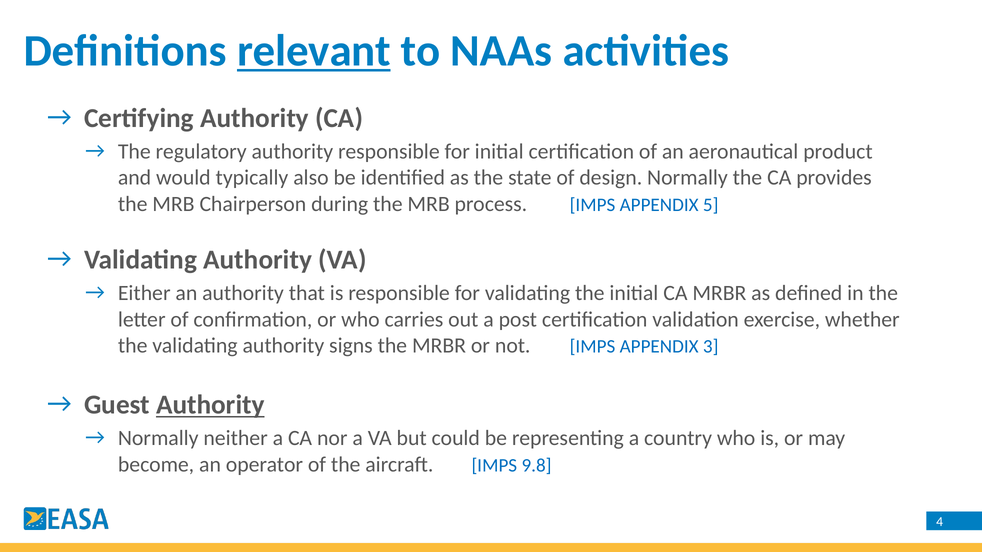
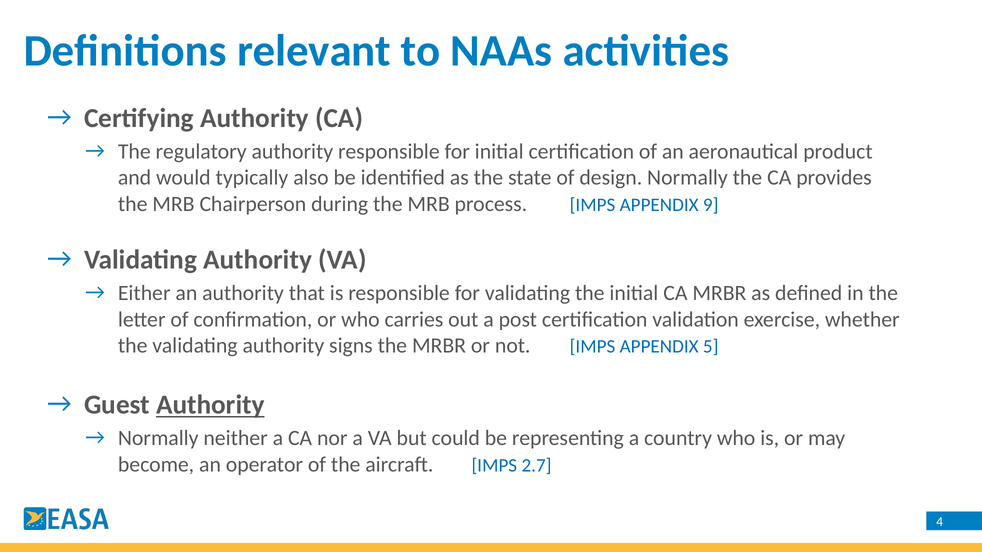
relevant underline: present -> none (314, 51)
5: 5 -> 9 (711, 205)
3: 3 -> 5 (711, 347)
9.8: 9.8 -> 2.7 (537, 466)
